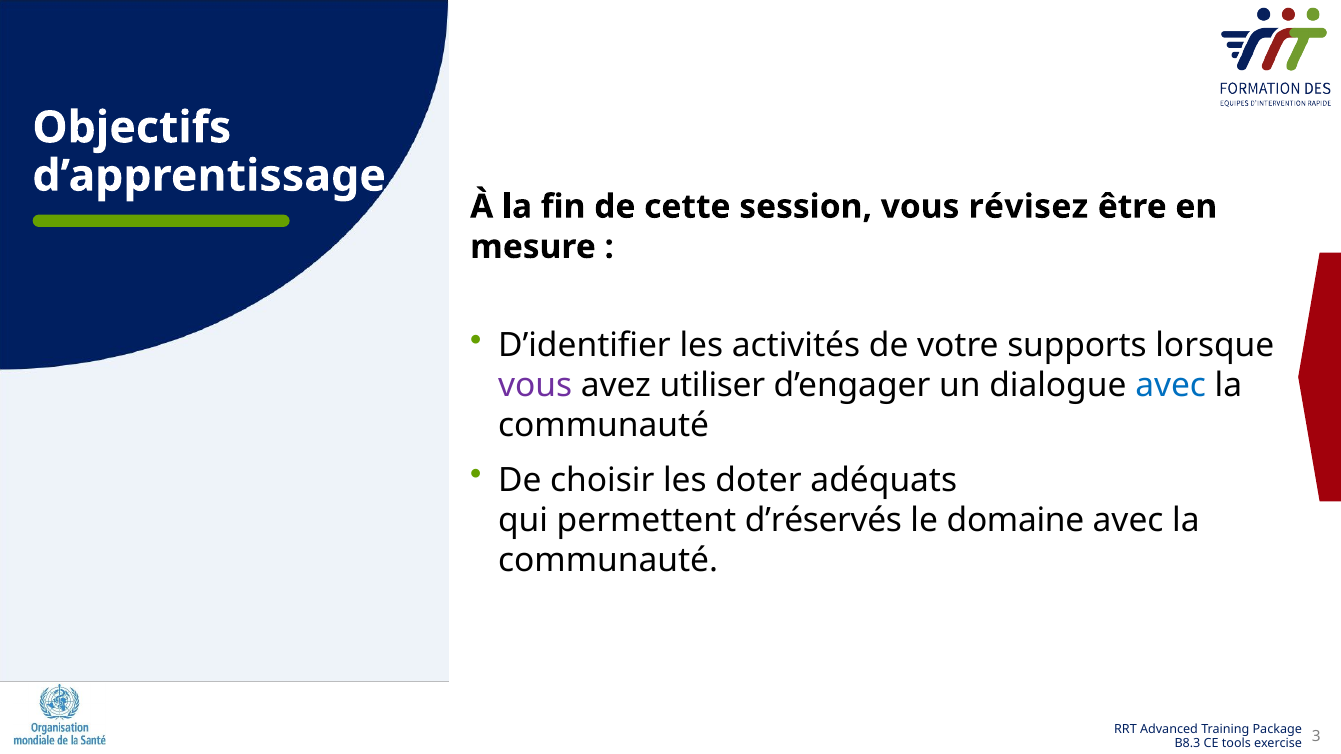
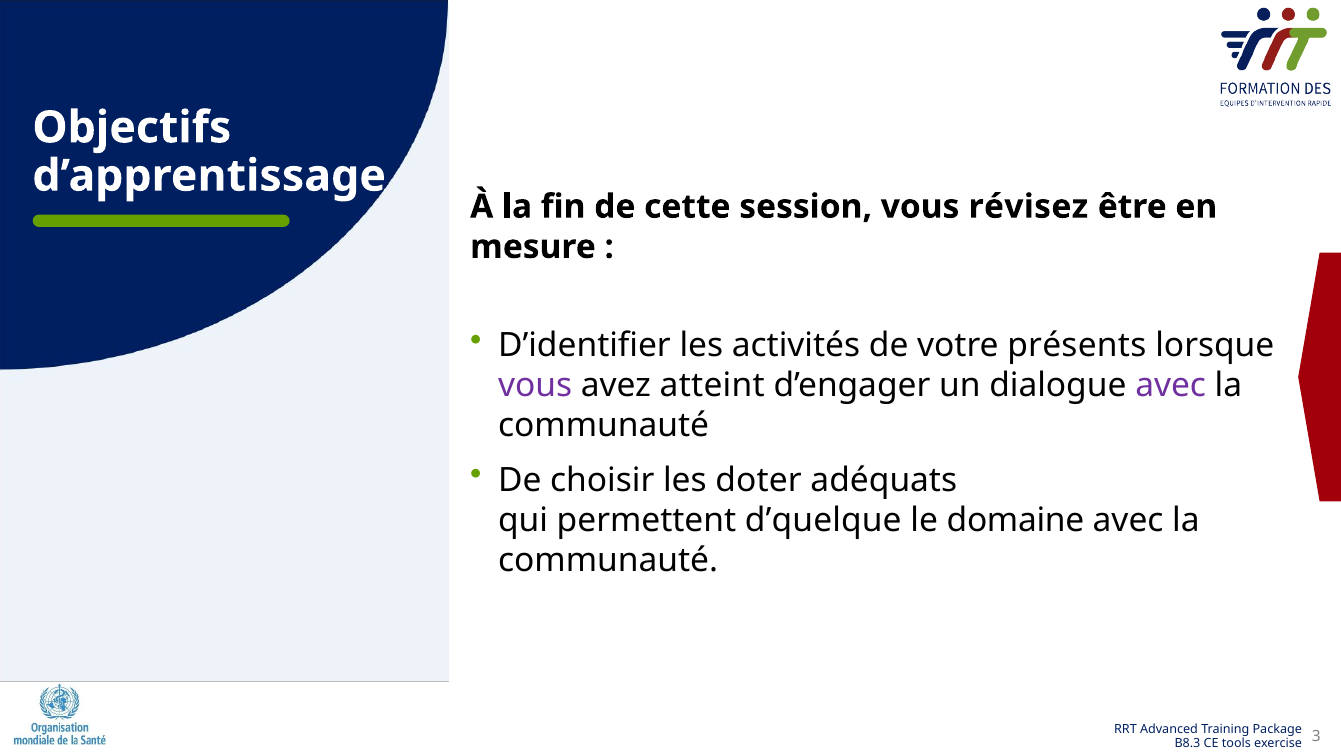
supports: supports -> présents (1077, 346)
utiliser: utiliser -> atteint (712, 386)
avec colour: blue -> purple (1171, 386)
d’réservés: d’réservés -> d’quelque (823, 521)
